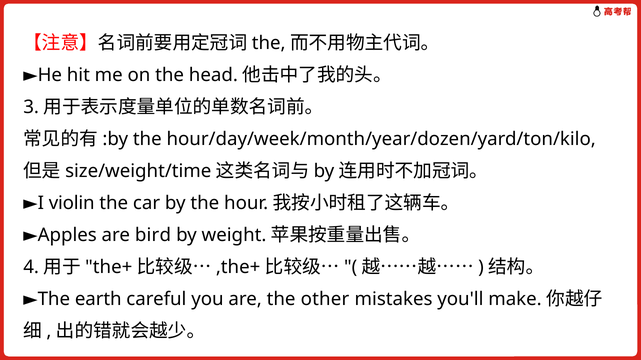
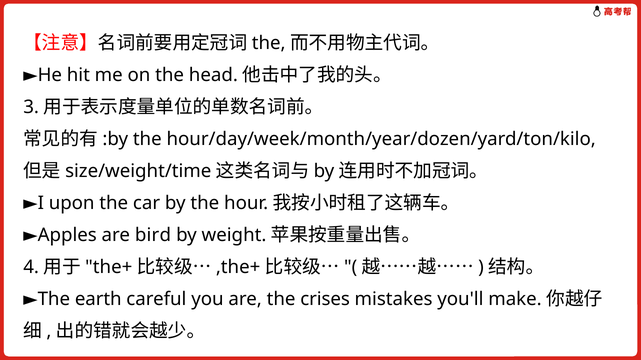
violin: violin -> upon (72, 204)
other: other -> crises (325, 300)
